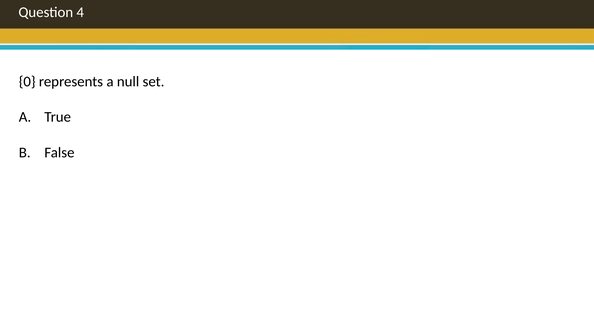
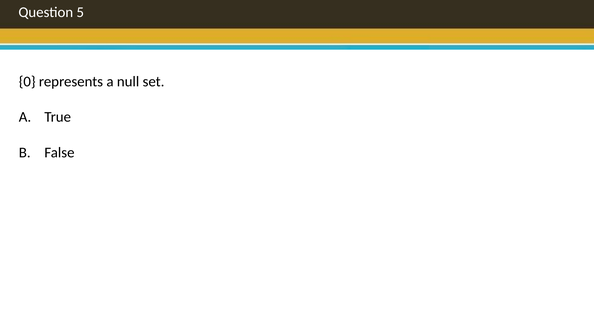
4: 4 -> 5 (80, 12)
